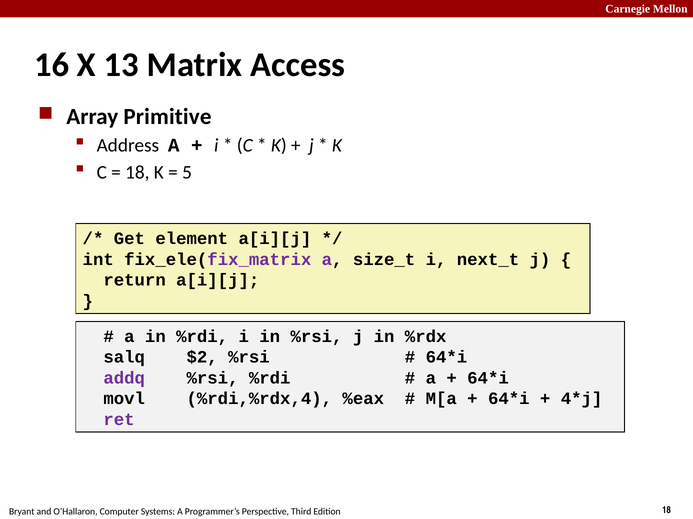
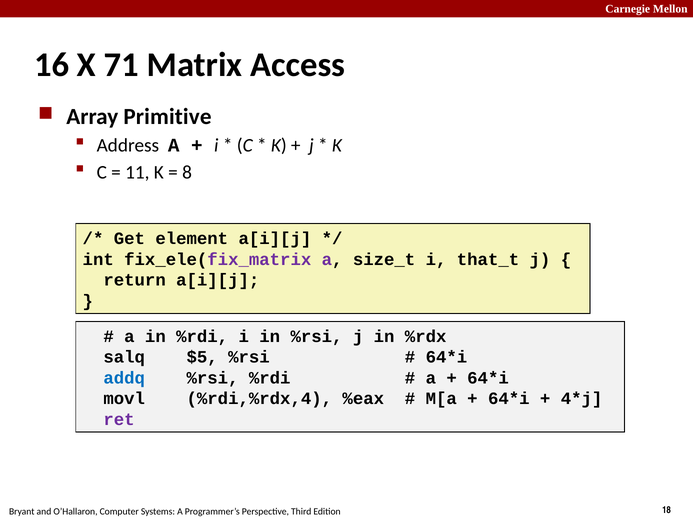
13: 13 -> 71 (121, 65)
18: 18 -> 11 (137, 173)
5: 5 -> 8 (187, 173)
next_t: next_t -> that_t (488, 260)
$2: $2 -> $5 (202, 358)
addq colour: purple -> blue (124, 379)
